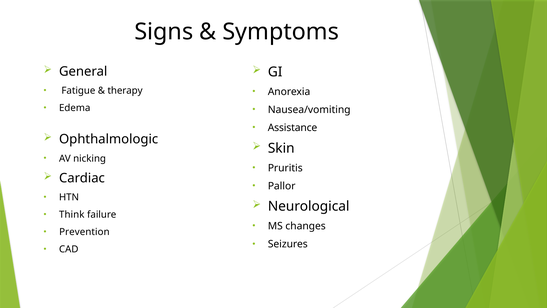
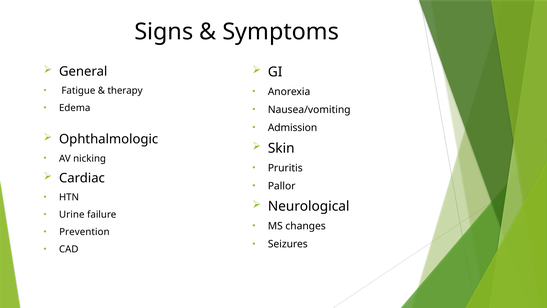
Assistance: Assistance -> Admission (293, 128)
Think: Think -> Urine (72, 214)
